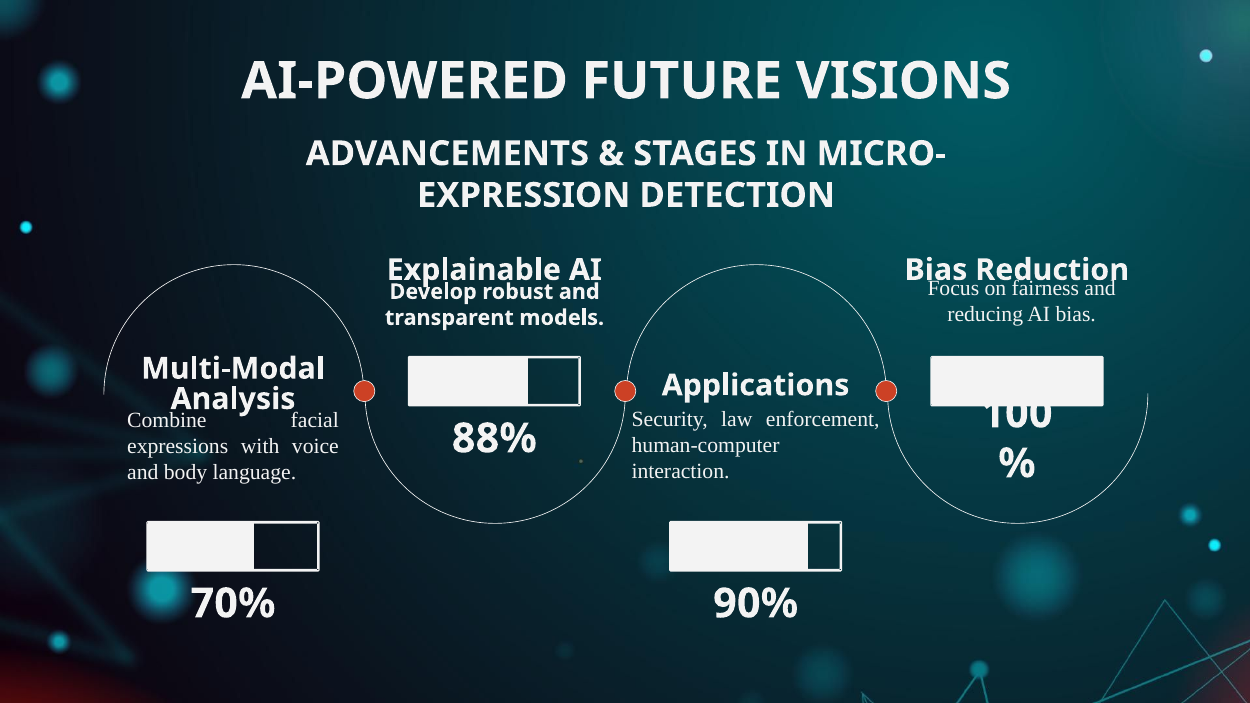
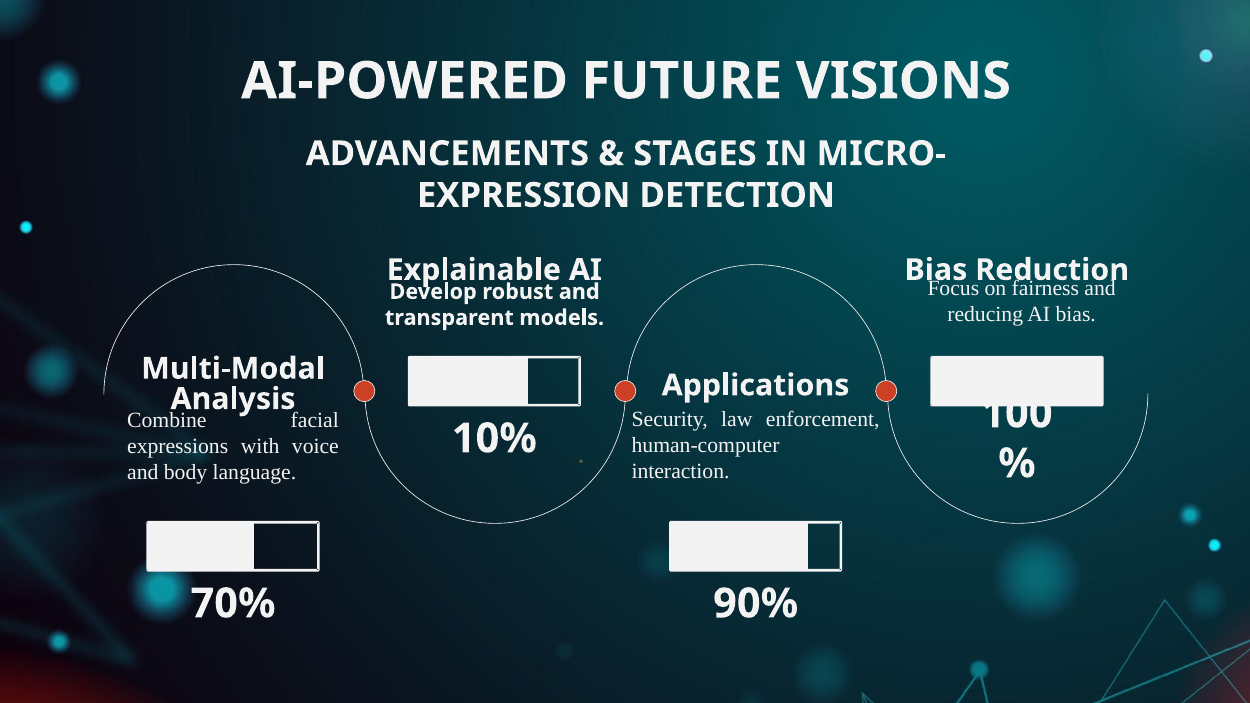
88%: 88% -> 10% (494, 439)
